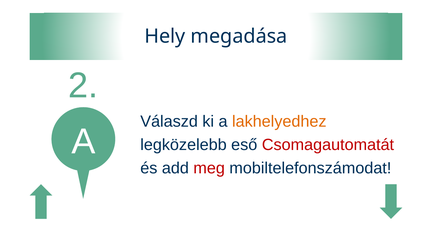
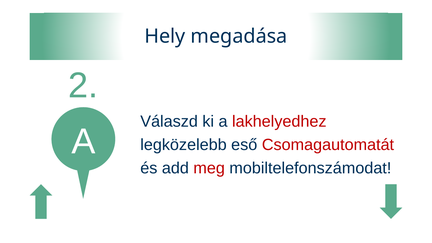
lakhelyedhez colour: orange -> red (279, 122)
